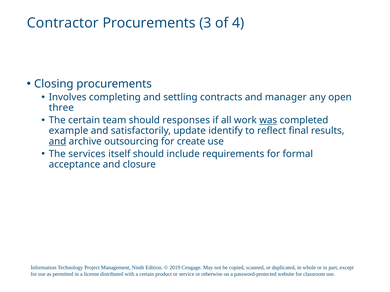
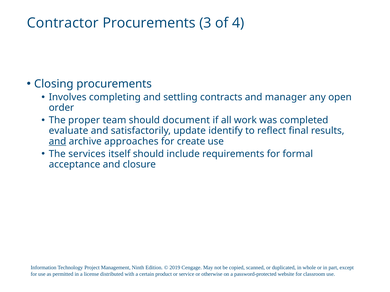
three: three -> order (61, 108)
The certain: certain -> proper (84, 120)
responses: responses -> document (186, 120)
was underline: present -> none (268, 120)
example: example -> evaluate (69, 131)
outsourcing: outsourcing -> approaches (131, 142)
